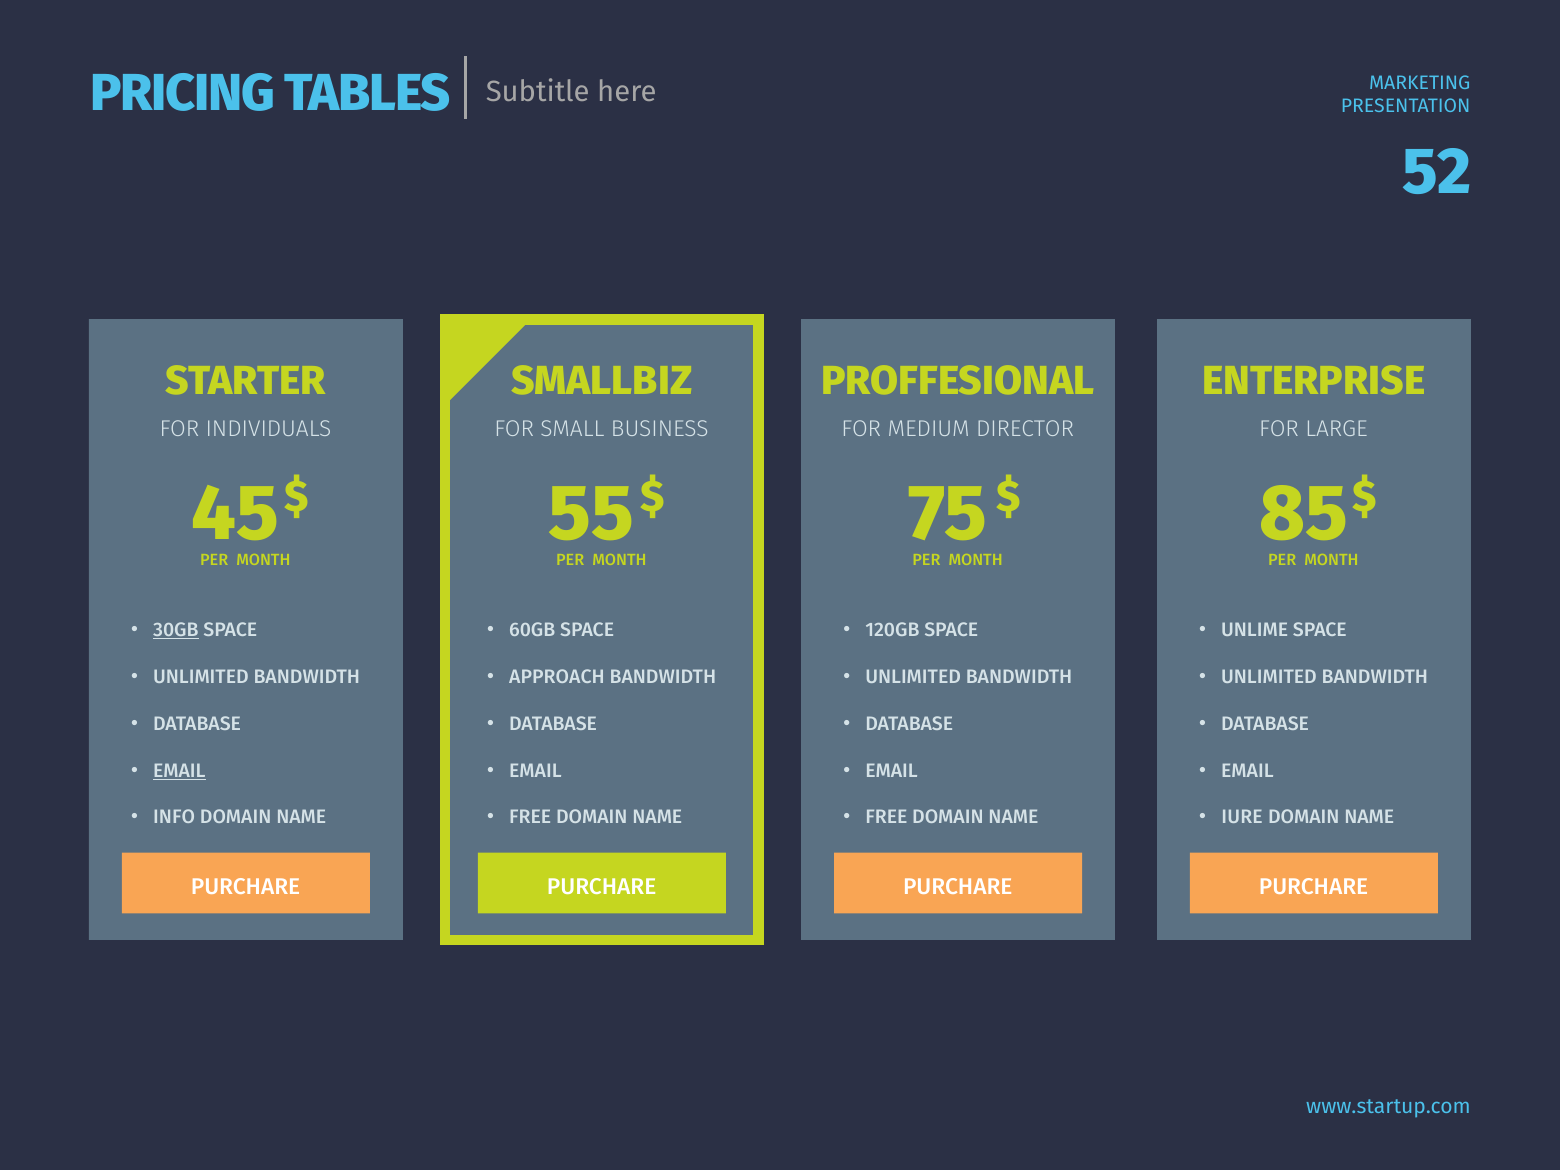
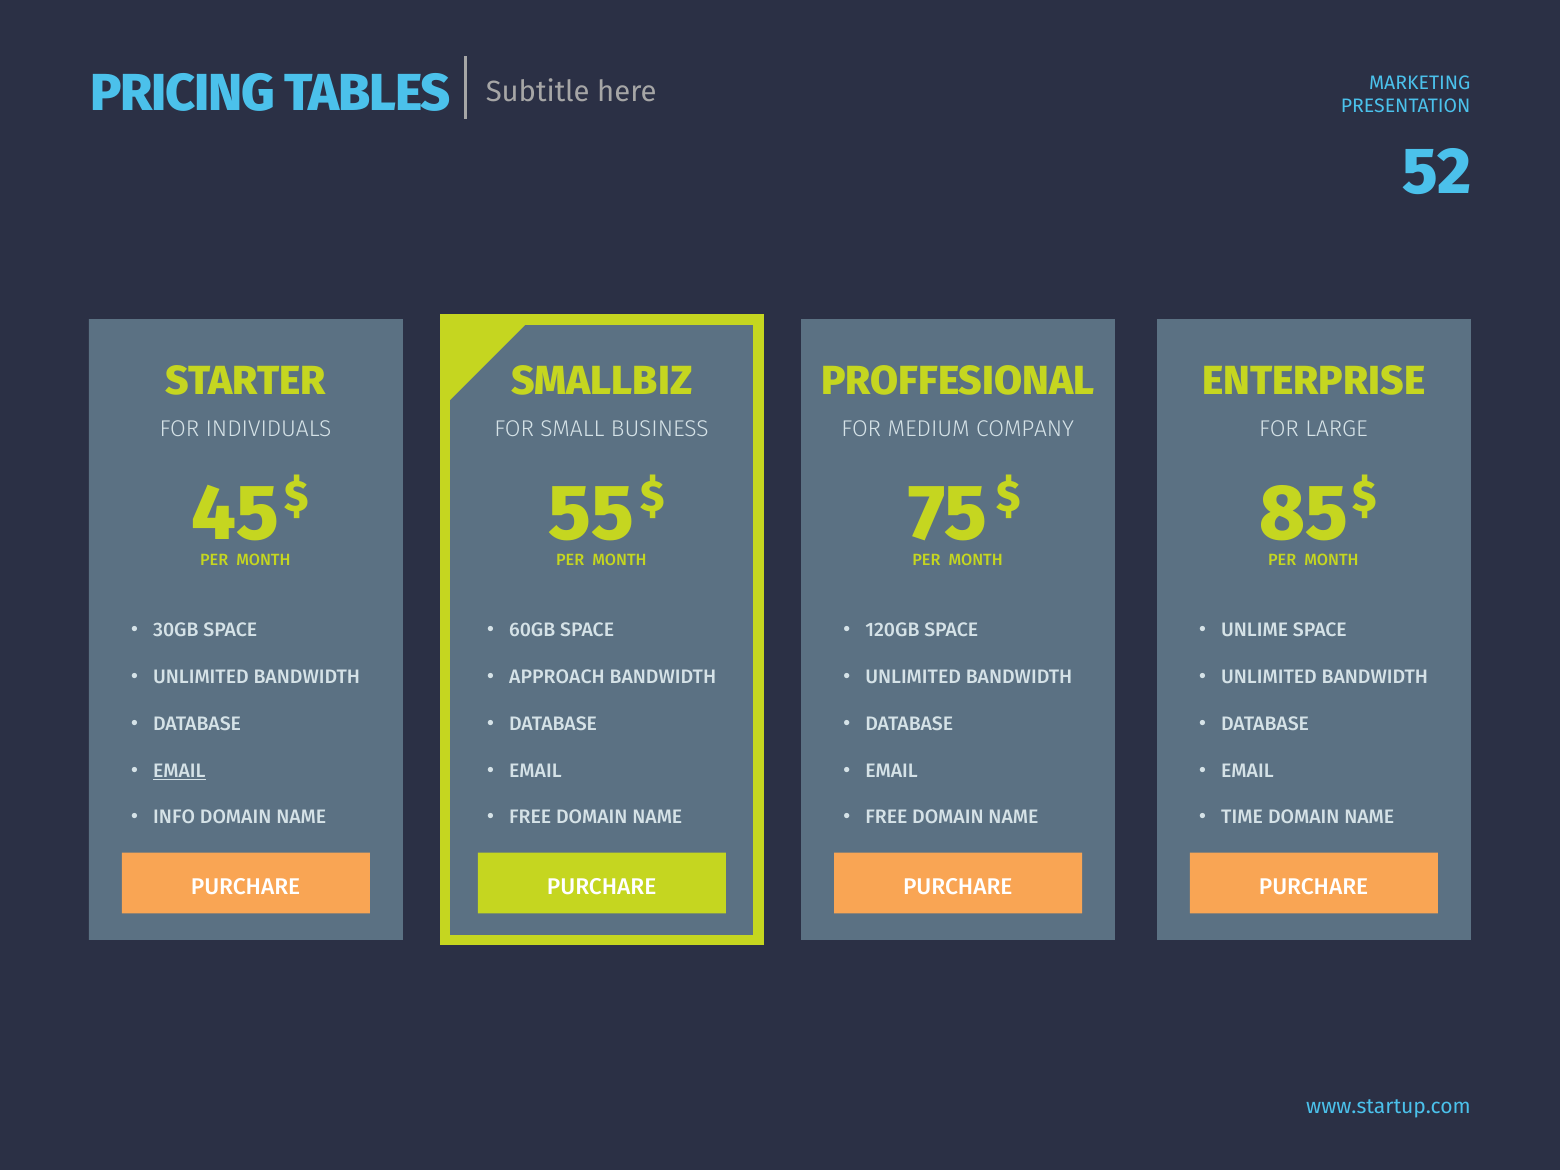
DIRECTOR: DIRECTOR -> COMPANY (1025, 429)
30GB underline: present -> none (176, 630)
IURE: IURE -> TIME (1242, 818)
